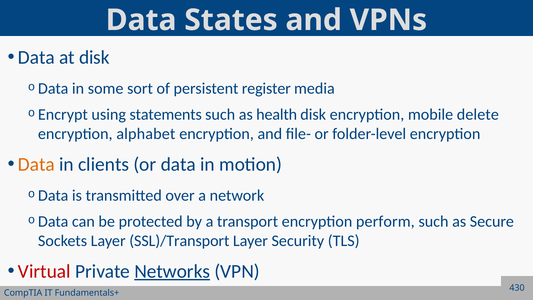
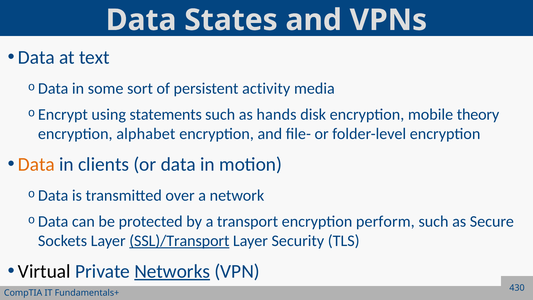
at disk: disk -> text (94, 57)
register: register -> activity (266, 88)
health: health -> hands (276, 114)
delete: delete -> theory (478, 114)
SSL)/Transport underline: none -> present (179, 241)
Virtual colour: red -> black (44, 271)
